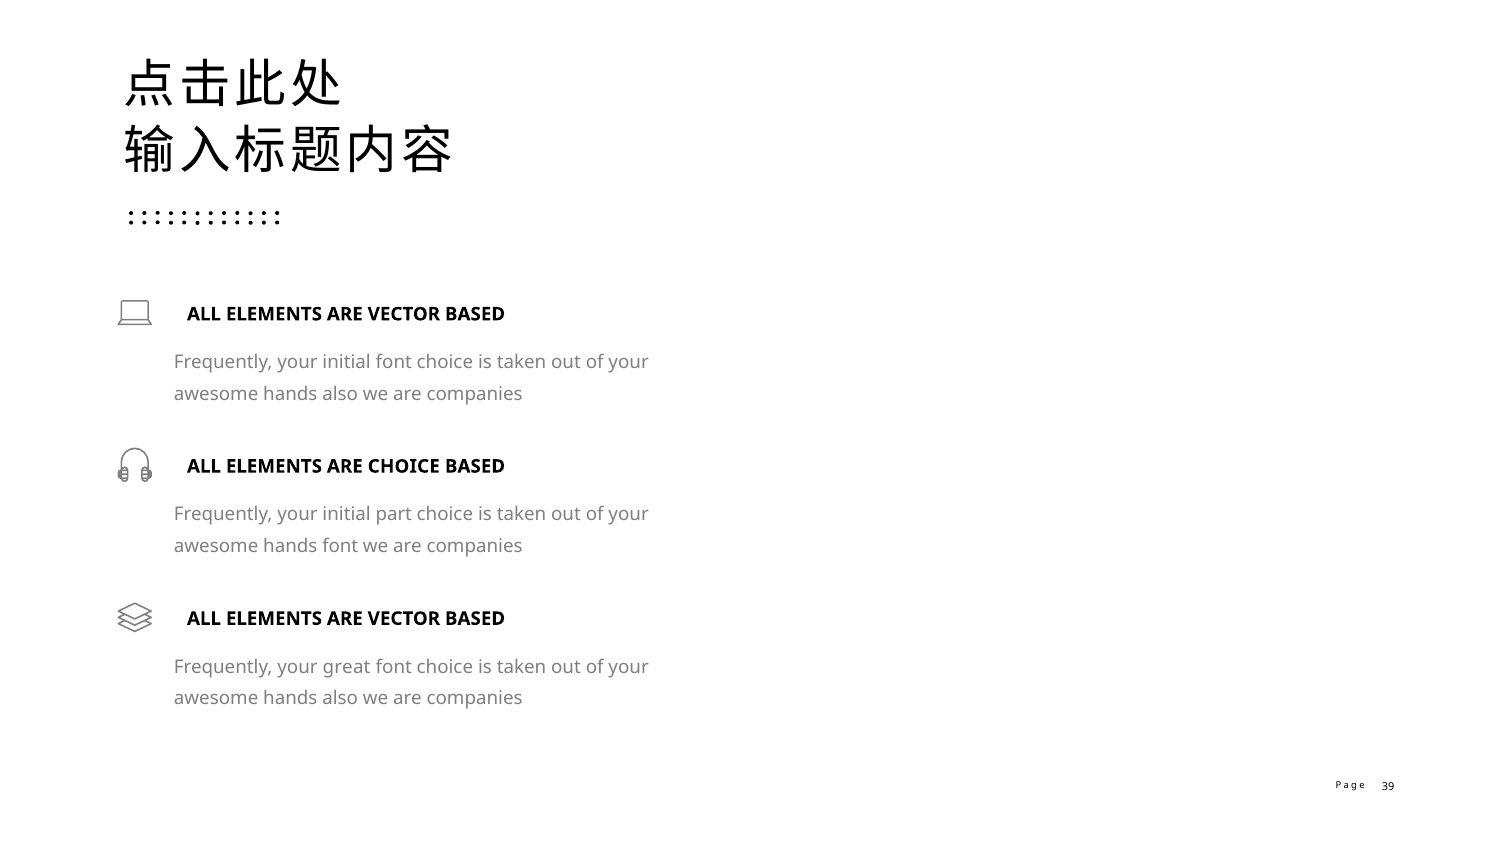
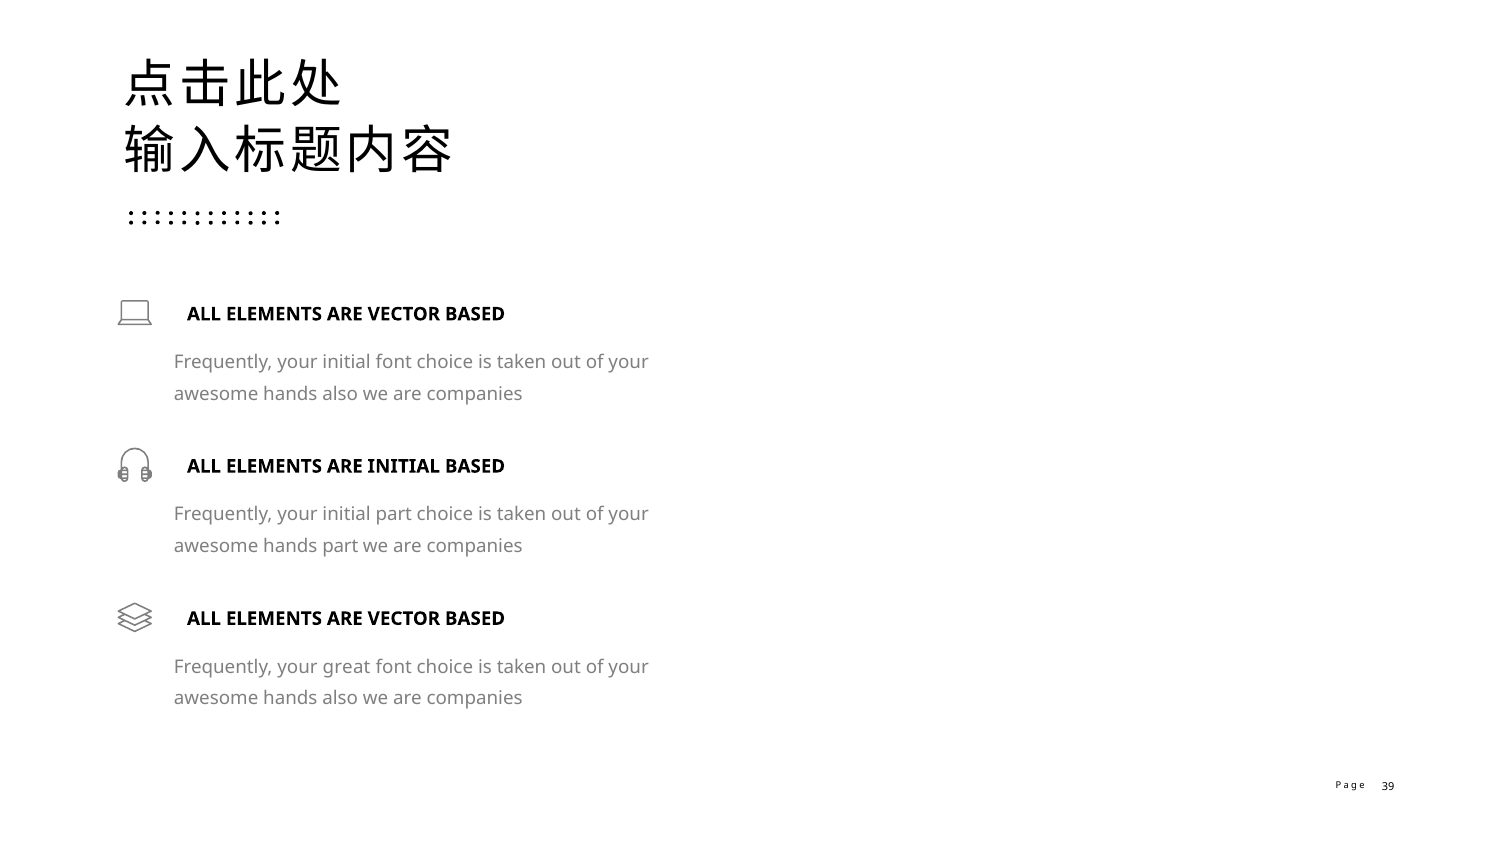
ARE CHOICE: CHOICE -> INITIAL (404, 466)
hands font: font -> part (340, 546)
